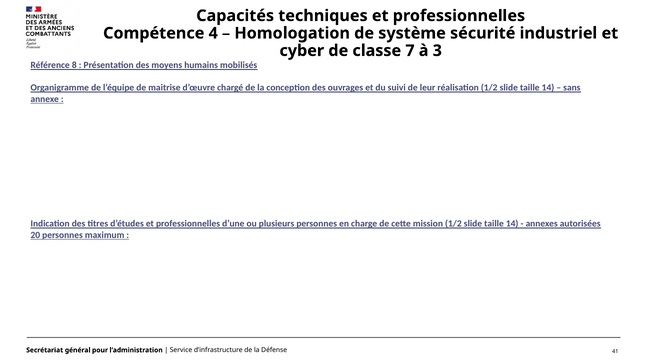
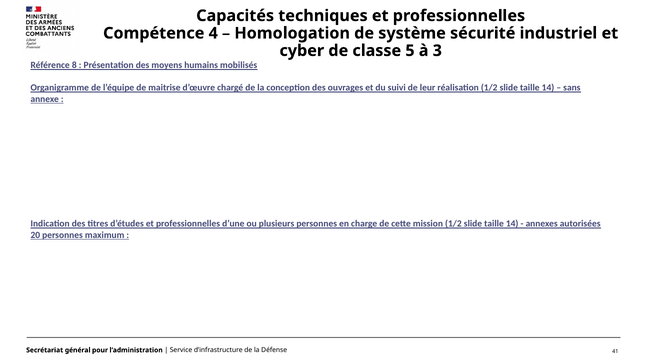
7: 7 -> 5 (410, 51)
